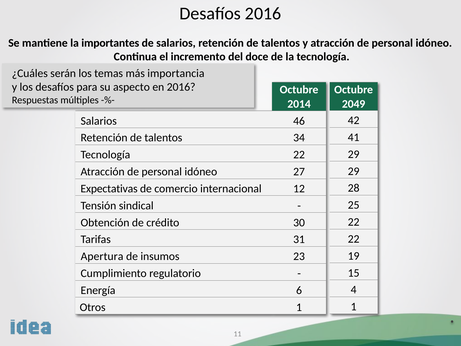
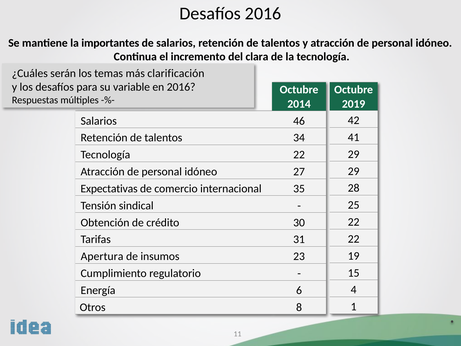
doce: doce -> clara (257, 57)
importancia: importancia -> clarificación (176, 73)
aspecto: aspecto -> variable (132, 87)
2049: 2049 -> 2019 (354, 104)
12: 12 -> 35 (299, 189)
Otros 1: 1 -> 8 (299, 307)
